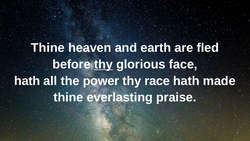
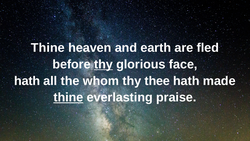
power: power -> whom (101, 81)
race: race -> thee (157, 81)
thine underline: none -> present (68, 97)
